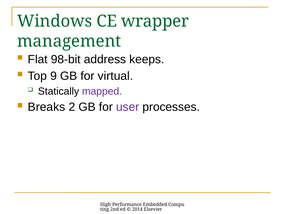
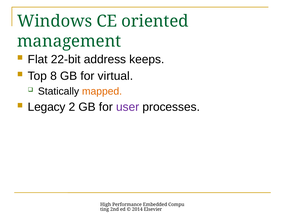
wrapper: wrapper -> oriented (155, 21)
98-bit: 98-bit -> 22-bit (66, 59)
9: 9 -> 8 (54, 76)
mapped colour: purple -> orange (102, 91)
Breaks: Breaks -> Legacy (47, 107)
